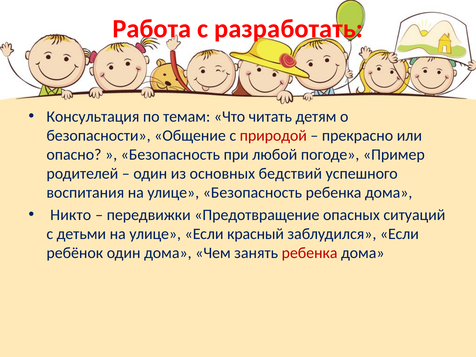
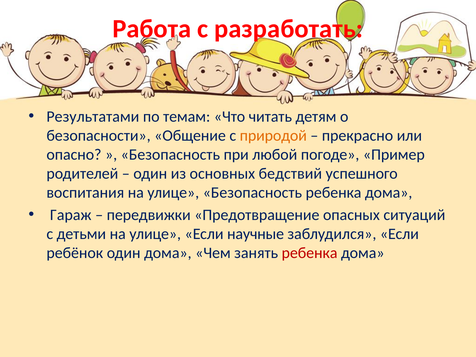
Консультация: Консультация -> Результатами (93, 117)
природой colour: red -> orange (273, 136)
Никто: Никто -> Гараж (71, 215)
красный: красный -> научные (256, 234)
